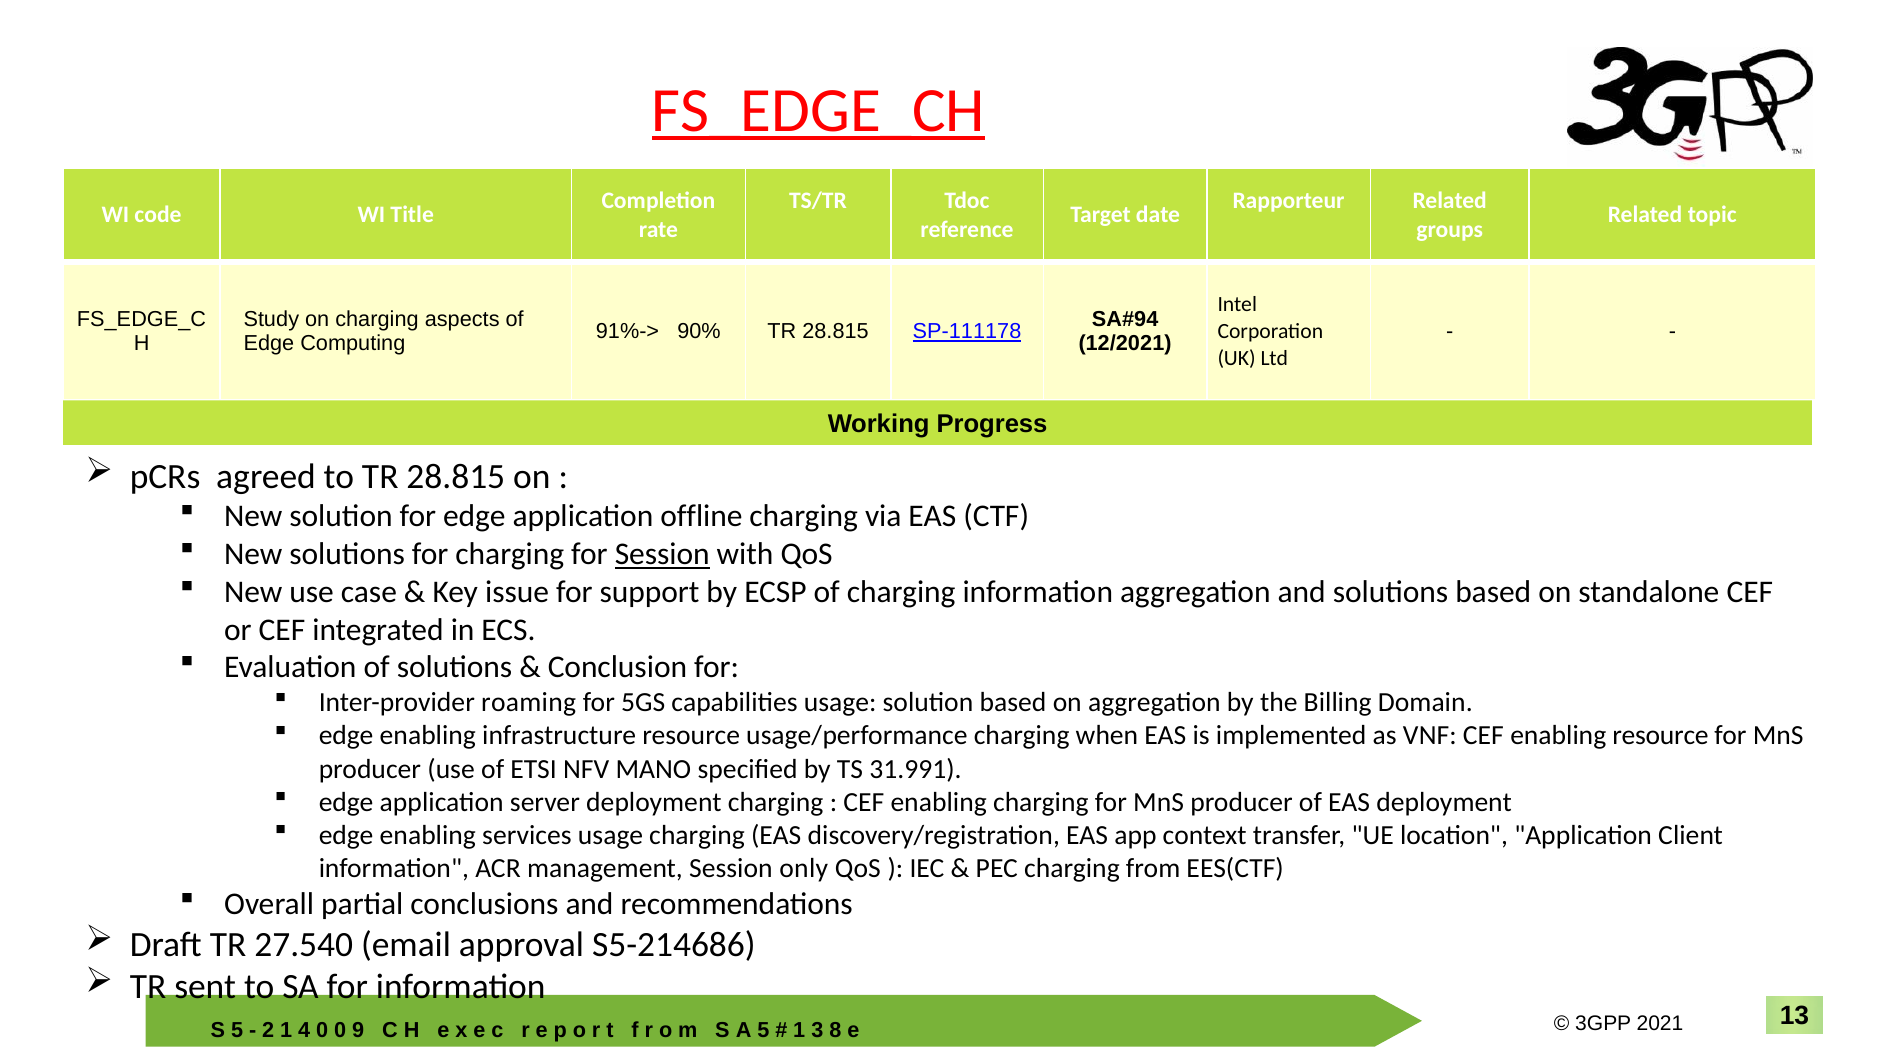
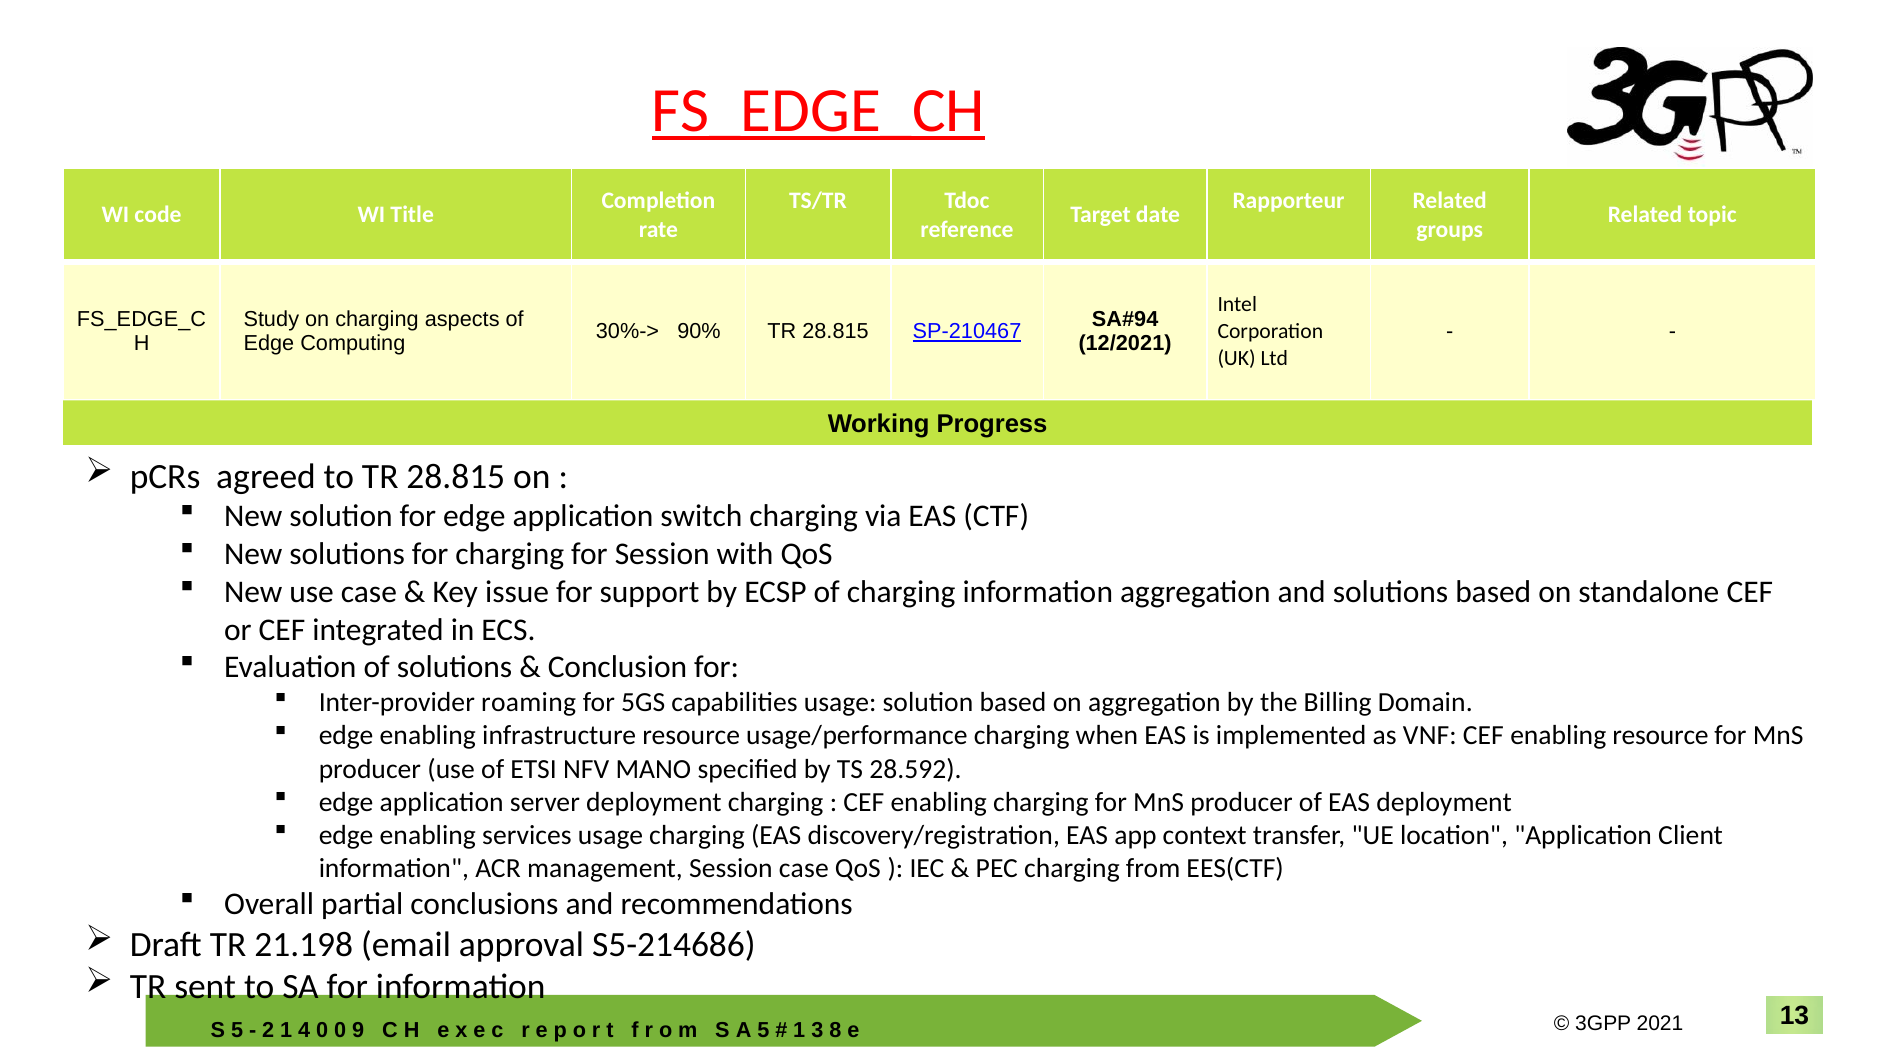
91%->: 91%-> -> 30%-> (628, 332)
SP-111178: SP-111178 -> SP-210467 (967, 332)
offline: offline -> switch (701, 516)
Session underline: present -> none (662, 554)
31.991: 31.991 -> 28.592 (915, 769)
Session only: only -> case (804, 868)
27.540: 27.540 -> 21.198 (304, 945)
